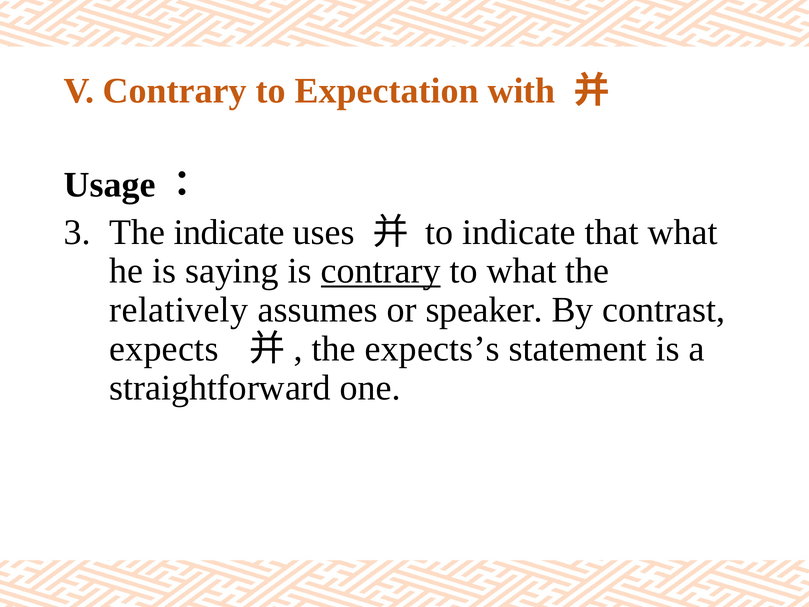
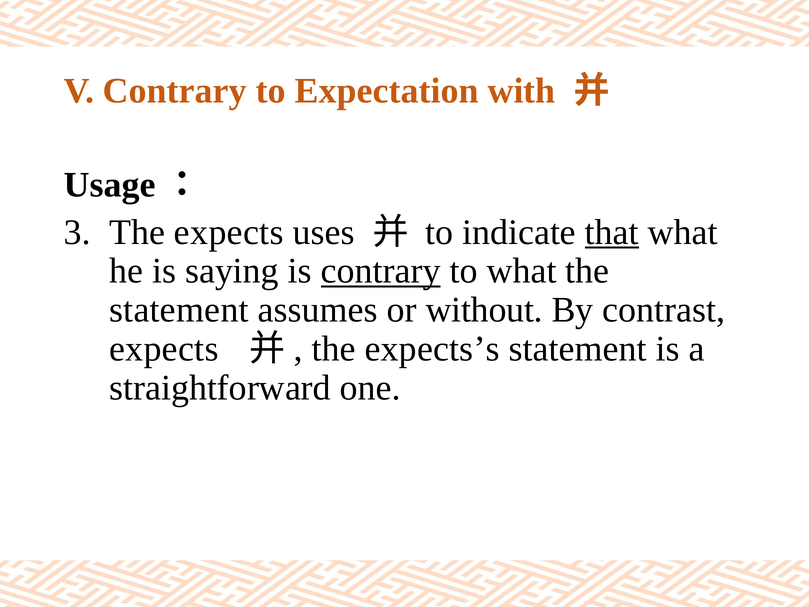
The indicate: indicate -> expects (229, 232)
that underline: none -> present (612, 232)
relatively: relatively -> statement (179, 310)
speaker: speaker -> without (484, 310)
